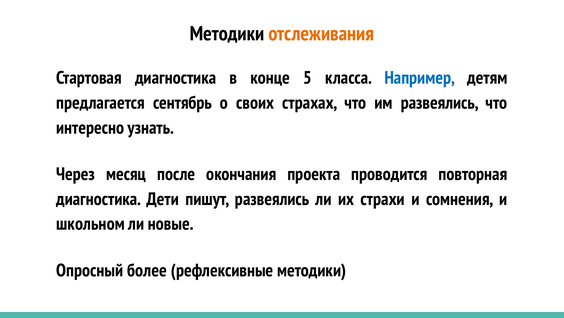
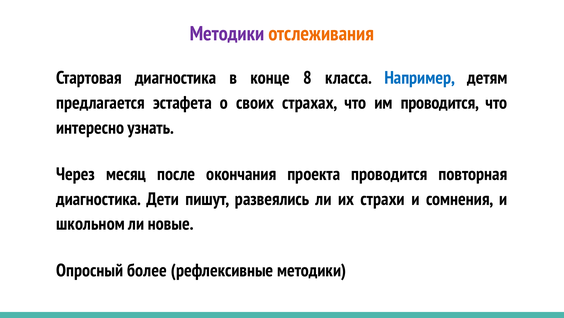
Методики colour: black -> purple (227, 34)
5: 5 -> 8 (307, 78)
сентябрь: сентябрь -> эстафета (182, 103)
им развеялись: развеялись -> проводится (440, 103)
